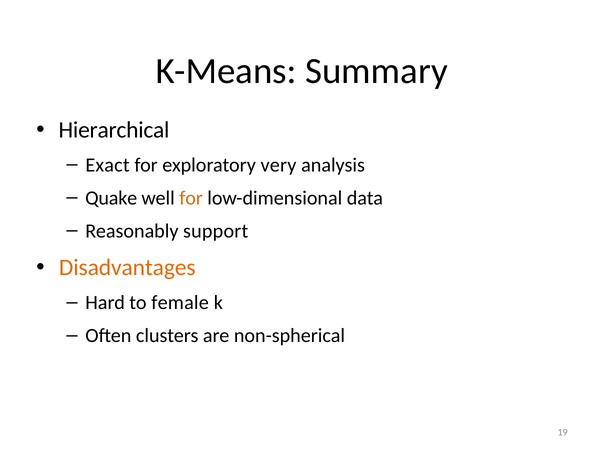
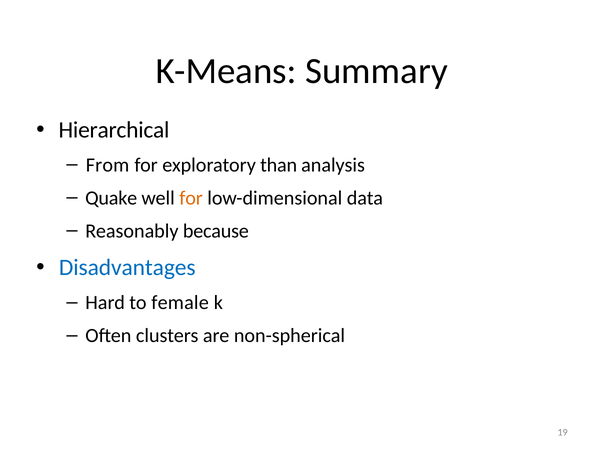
Exact: Exact -> From (108, 165)
very: very -> than (279, 165)
support: support -> because (216, 231)
Disadvantages colour: orange -> blue (127, 268)
